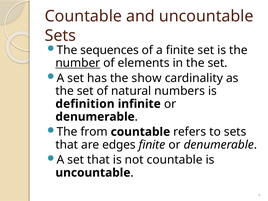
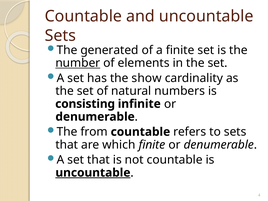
sequences: sequences -> generated (109, 50)
definition: definition -> consisting (85, 104)
edges: edges -> which (119, 145)
uncountable underline: none -> present (93, 173)
